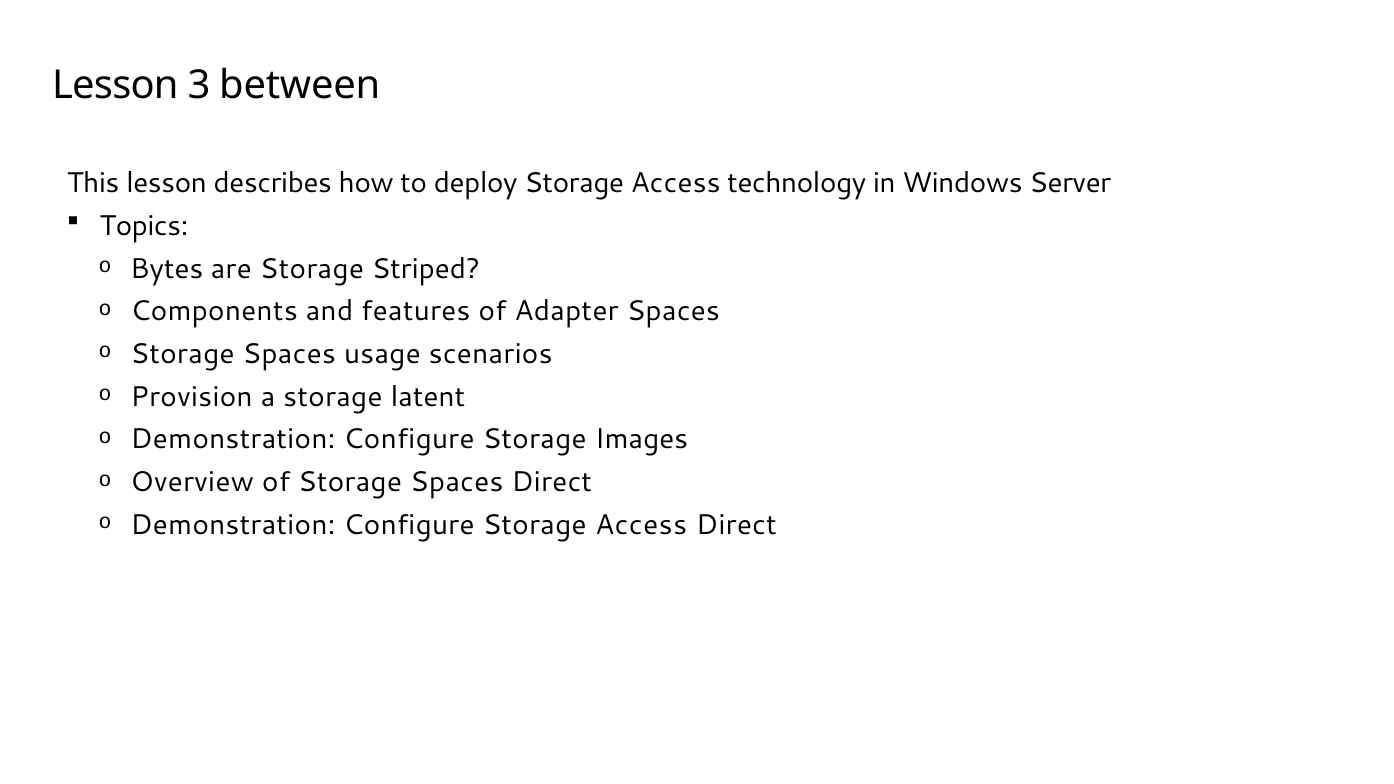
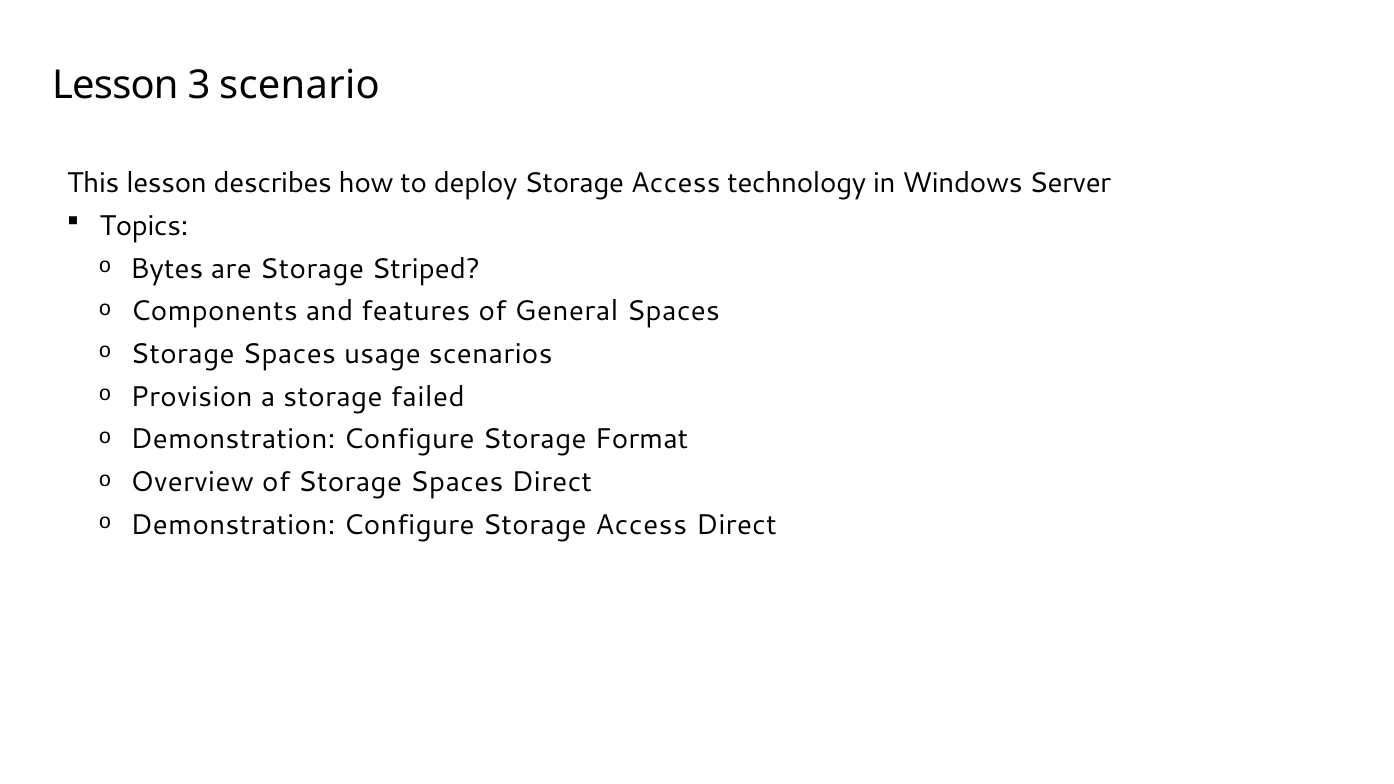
between: between -> scenario (299, 85)
Adapter: Adapter -> General (567, 311)
latent: latent -> failed (428, 397)
Images: Images -> Format (642, 440)
